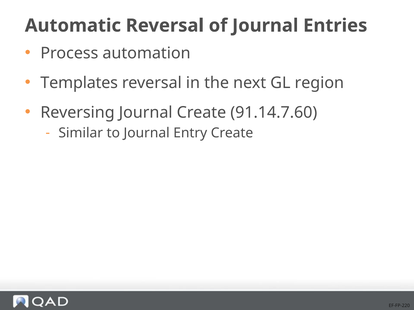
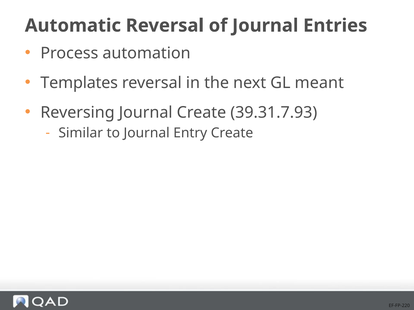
region: region -> meant (319, 83)
91.14.7.60: 91.14.7.60 -> 39.31.7.93 (274, 113)
